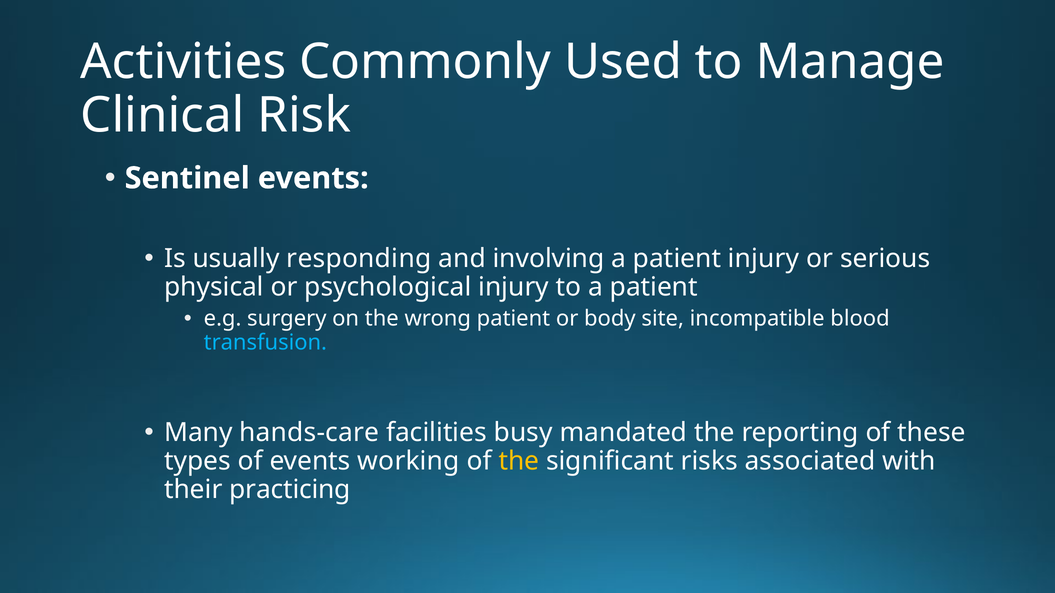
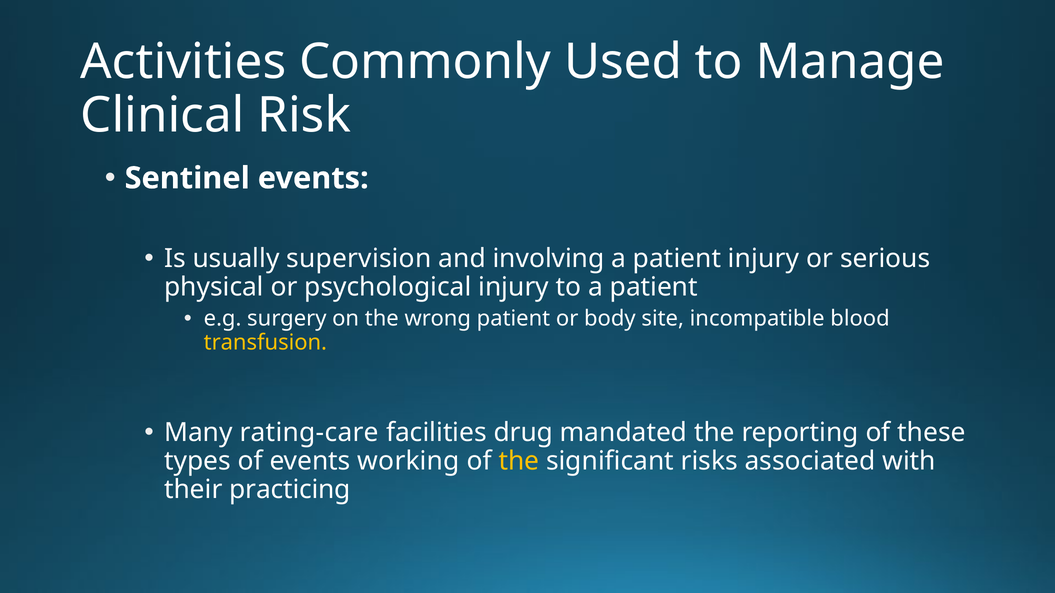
responding: responding -> supervision (359, 259)
transfusion colour: light blue -> yellow (265, 343)
hands-care: hands-care -> rating-care (309, 433)
busy: busy -> drug (523, 433)
